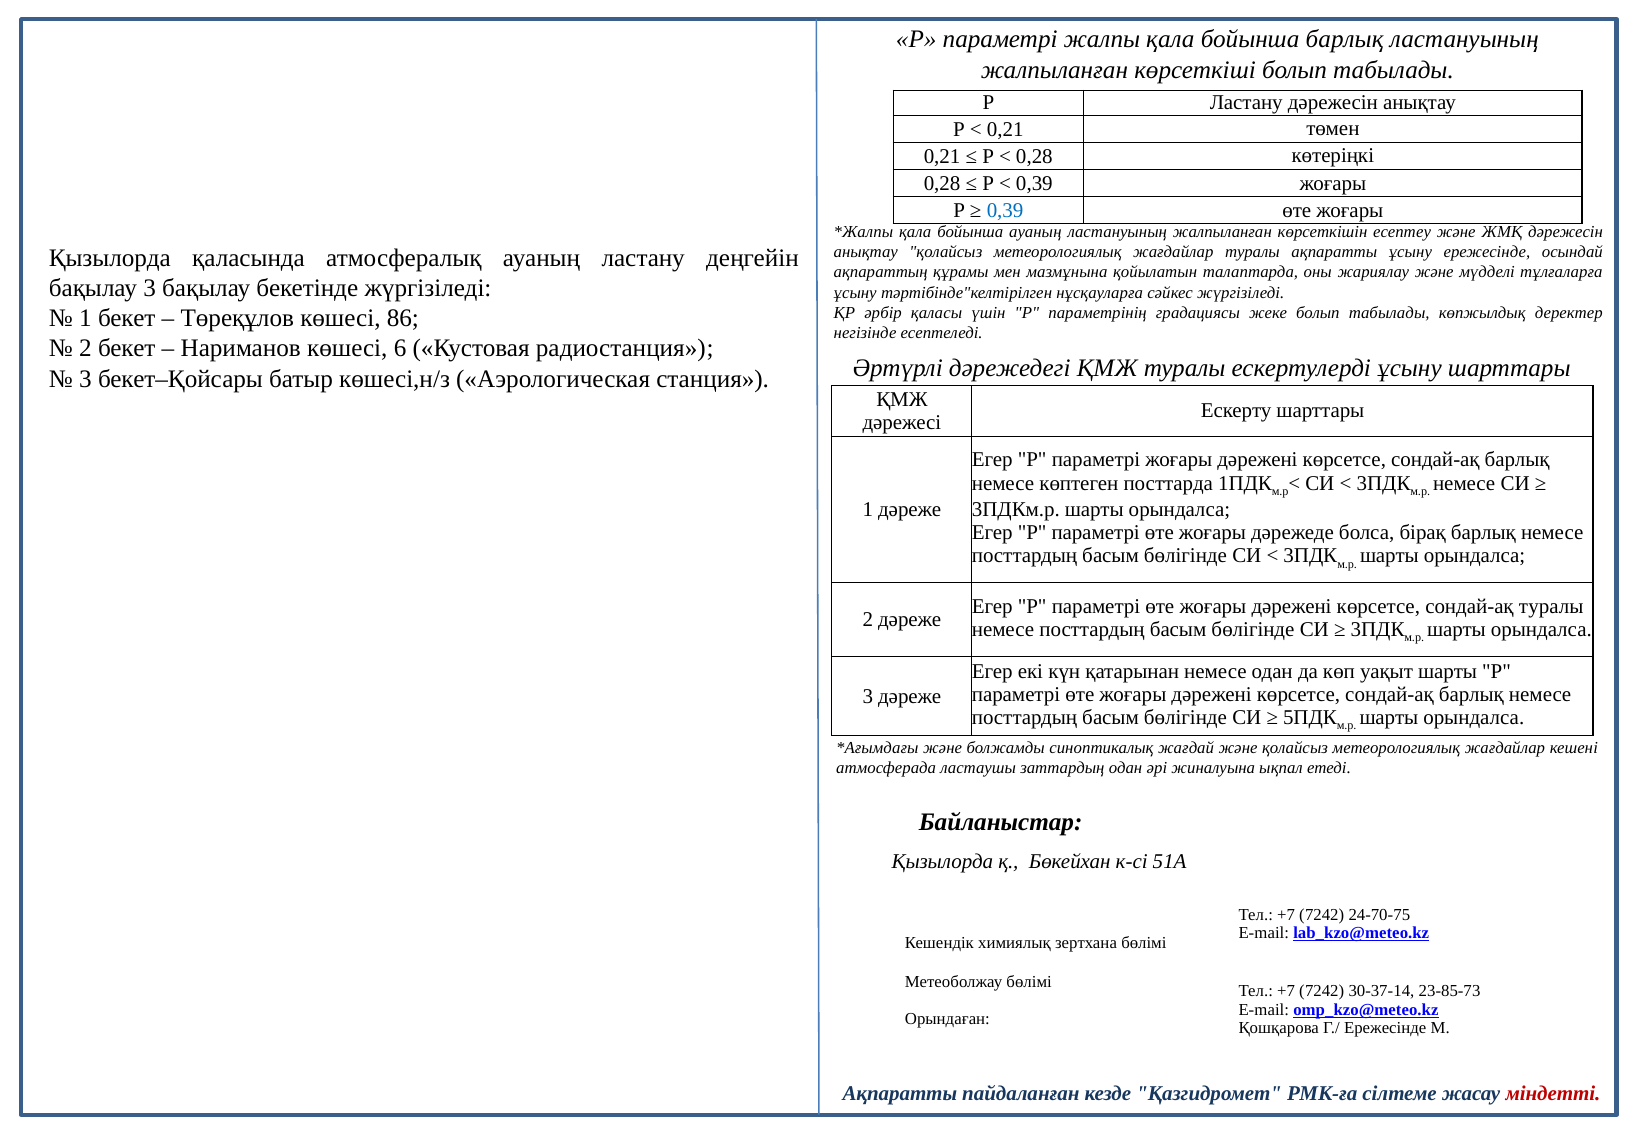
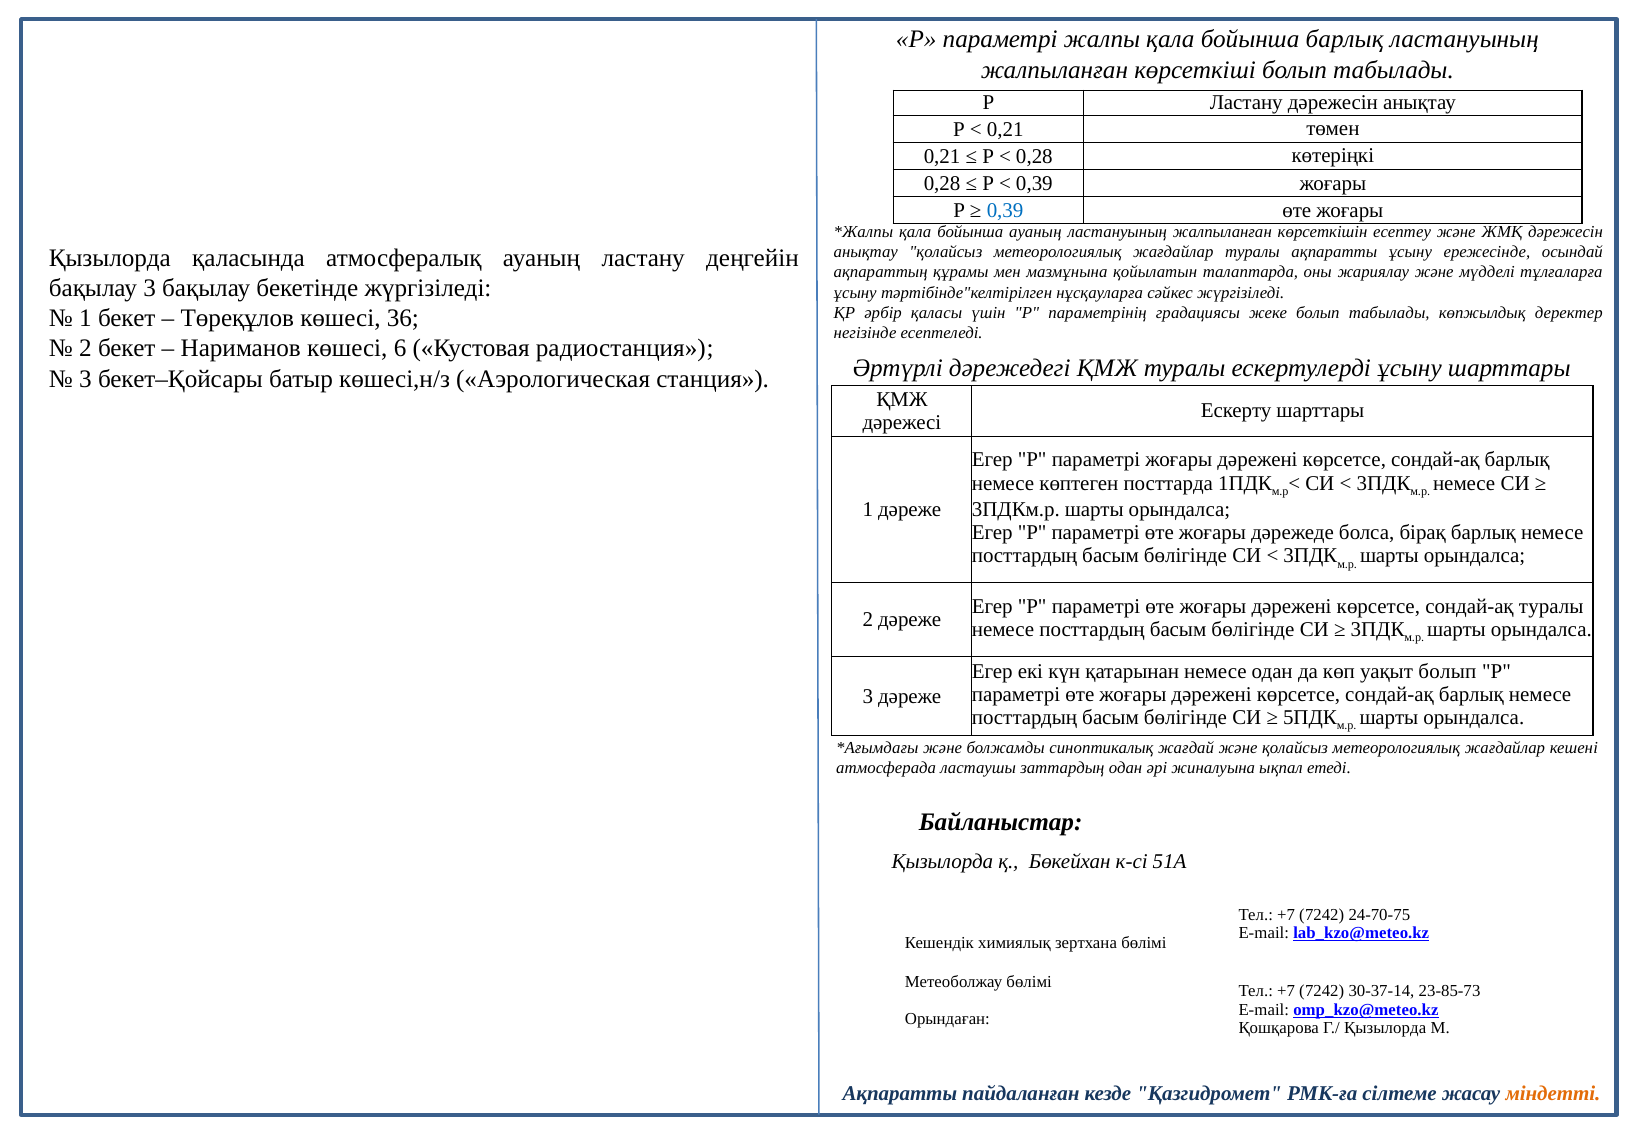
86: 86 -> 36 (403, 318)
уақыт шарты: шарты -> болып (1447, 671)
Г./ Ережесінде: Ережесінде -> Қызылорда (1385, 1028)
міндетті colour: red -> orange (1553, 1094)
